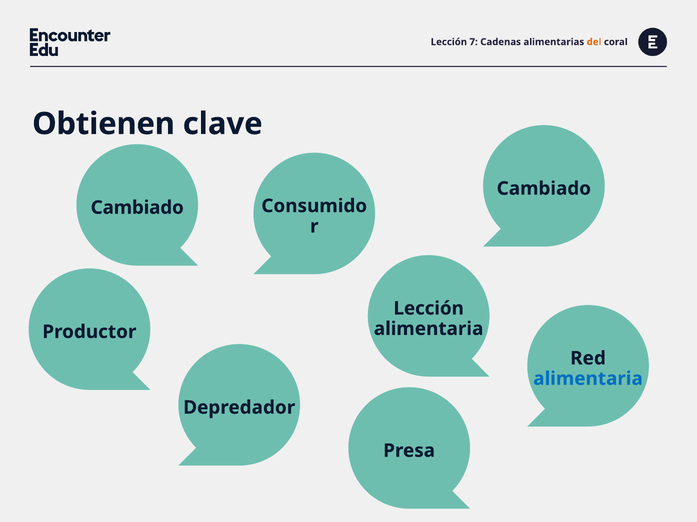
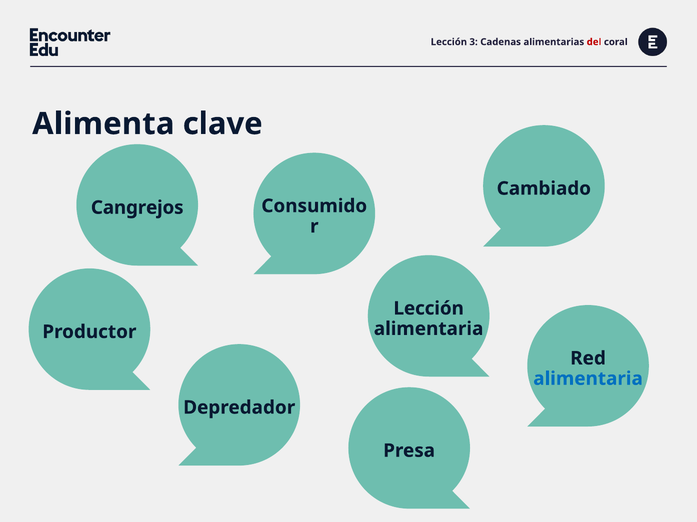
7: 7 -> 3 (474, 42)
del colour: orange -> red (594, 42)
Obtienen: Obtienen -> Alimenta (103, 124)
Cambiado: Cambiado -> Cangrejos (137, 208)
